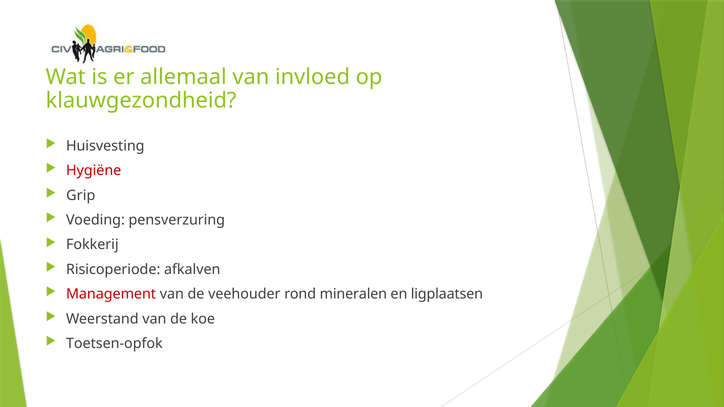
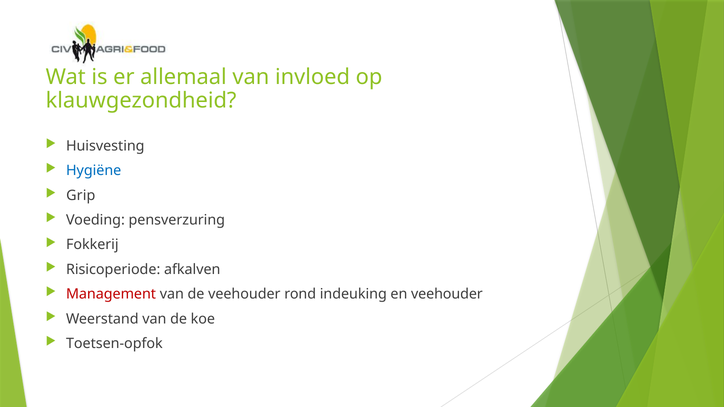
Hygiëne colour: red -> blue (94, 171)
mineralen: mineralen -> indeuking (353, 294)
en ligplaatsen: ligplaatsen -> veehouder (447, 294)
